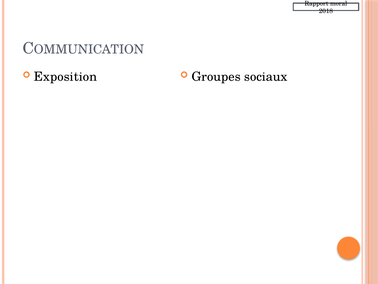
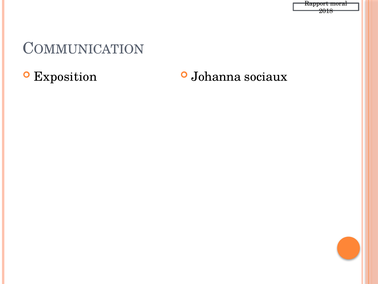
Groupes: Groupes -> Johanna (216, 76)
